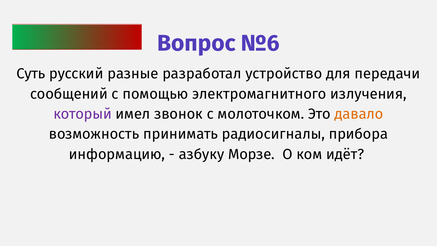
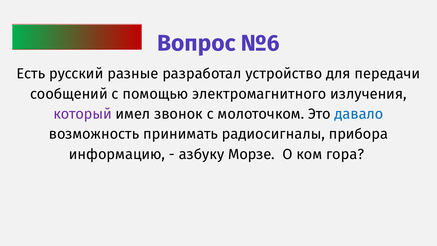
Суть: Суть -> Есть (31, 74)
давало colour: orange -> blue (359, 114)
идёт: идёт -> гора (345, 154)
